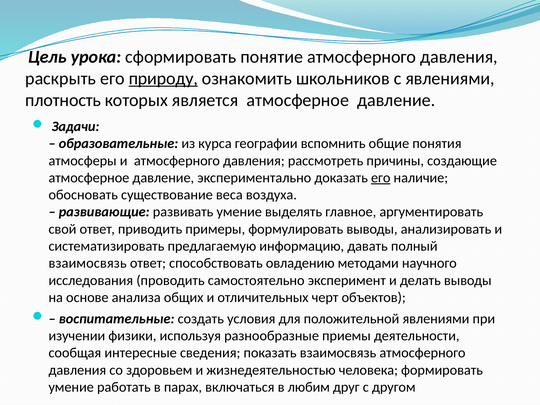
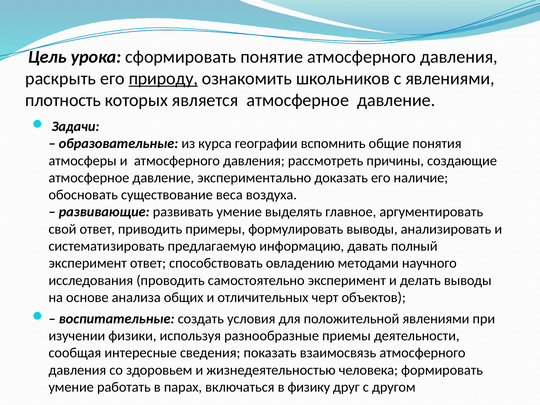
его underline: present -> none (381, 178)
взаимосвязь: взаимосвязь -> эксперимент (88, 263)
любим: любим -> физику (309, 387)
